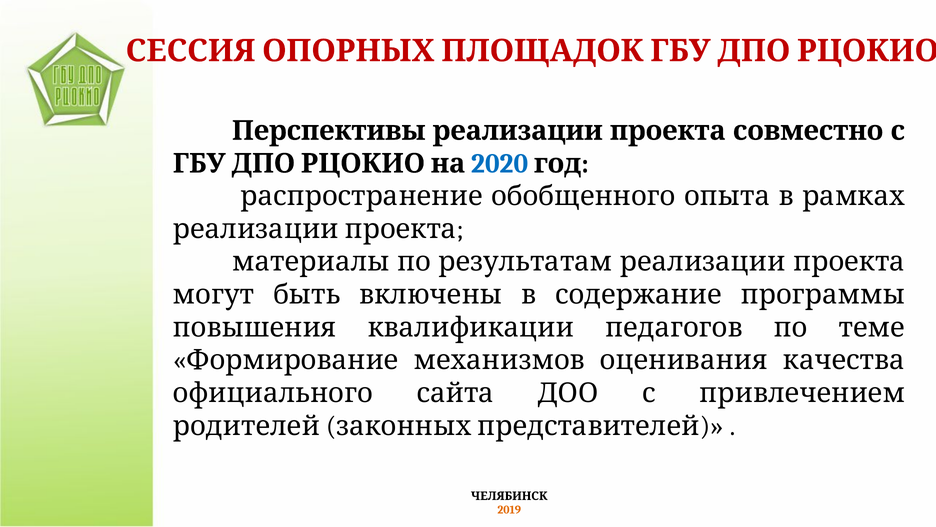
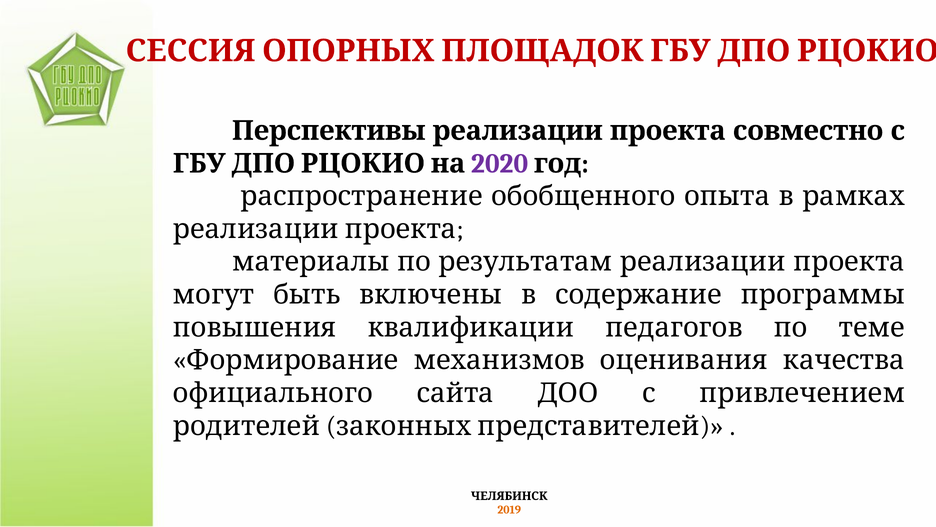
2020 colour: blue -> purple (500, 163)
